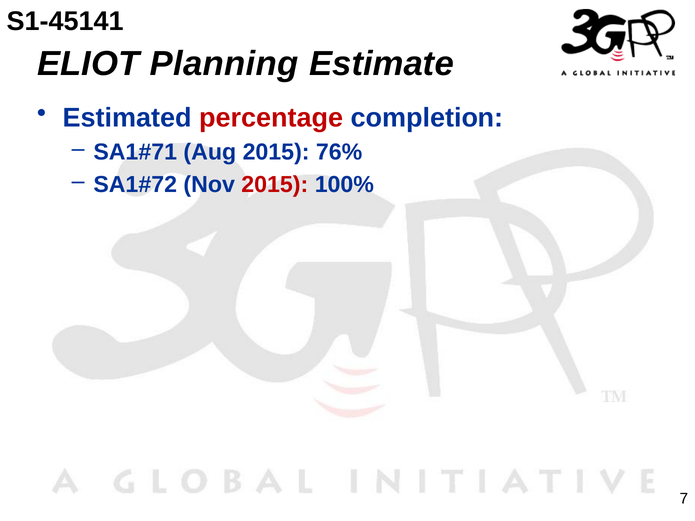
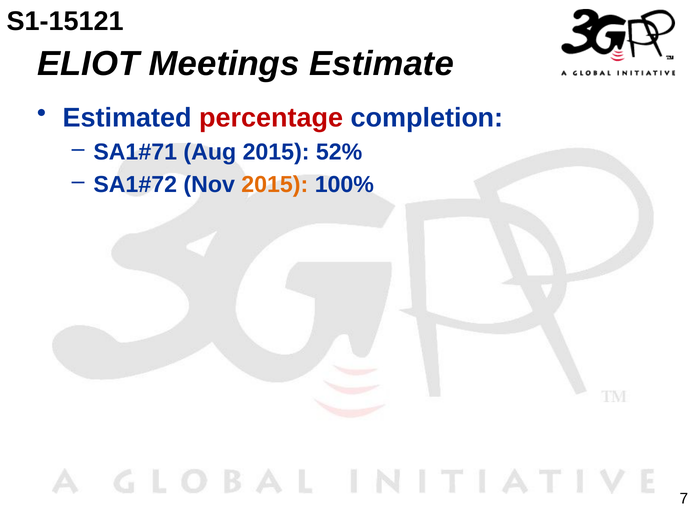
S1-45141: S1-45141 -> S1-15121 (65, 22)
Planning: Planning -> Meetings (224, 64)
76%: 76% -> 52% (339, 152)
2015 colour: red -> orange (275, 185)
